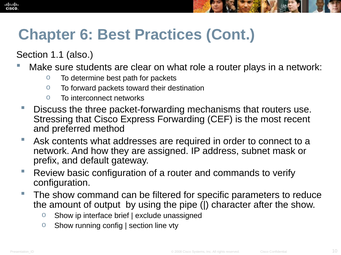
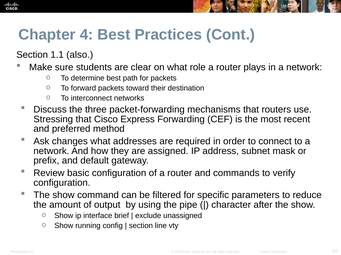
6: 6 -> 4 (87, 35)
contents: contents -> changes (70, 142)
